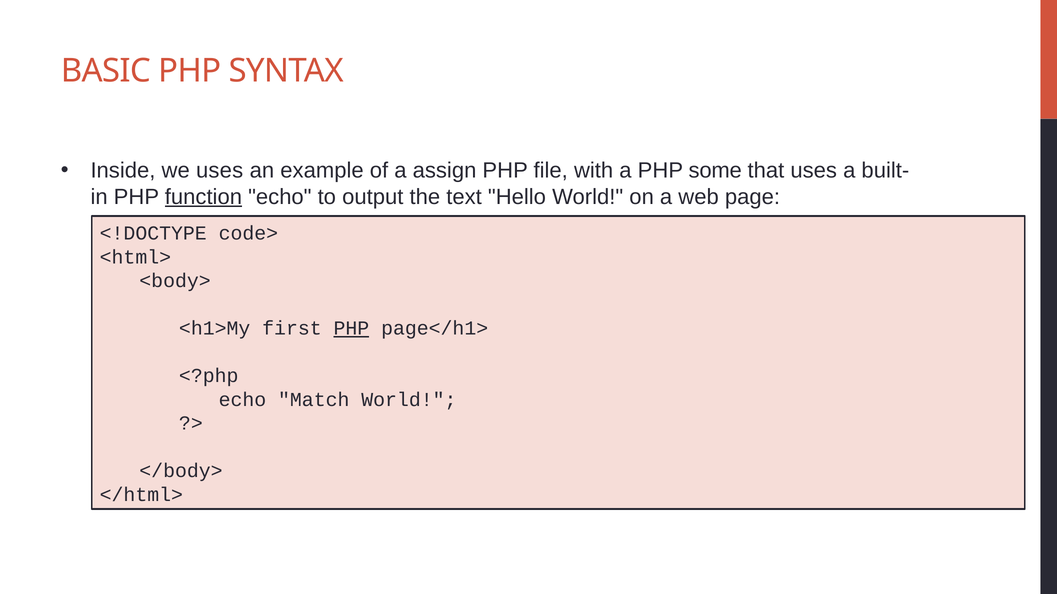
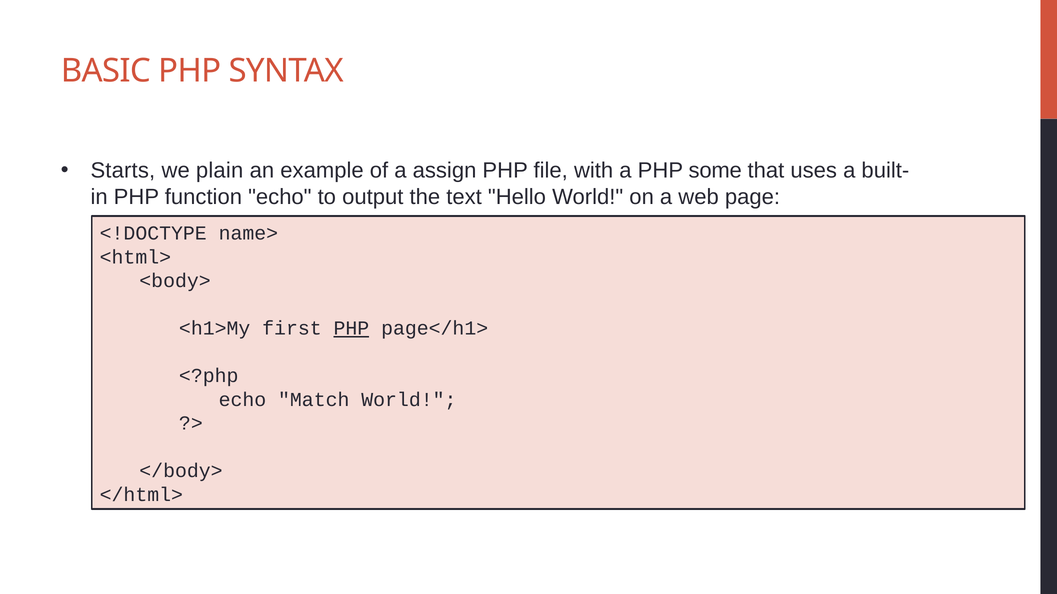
Inside: Inside -> Starts (123, 171)
we uses: uses -> plain (220, 171)
function underline: present -> none (203, 197)
code>: code> -> name> (248, 233)
